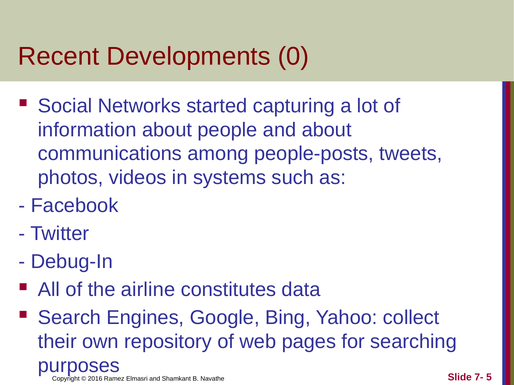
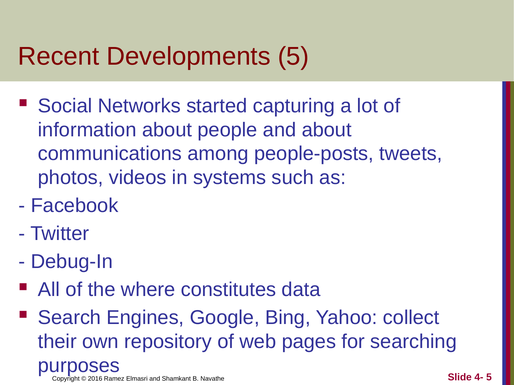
Developments 0: 0 -> 5 (293, 57)
airline: airline -> where (148, 290)
7-: 7- -> 4- (479, 378)
